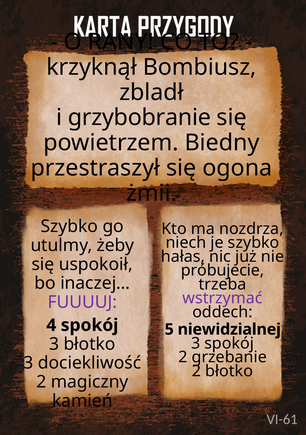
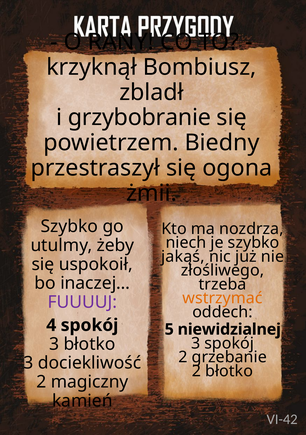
hałas: hałas -> jakąś (183, 256)
próbujecie: próbujecie -> złośliwego (222, 270)
wstrzymać colour: purple -> orange (223, 298)
VI-61: VI-61 -> VI-42 (282, 419)
